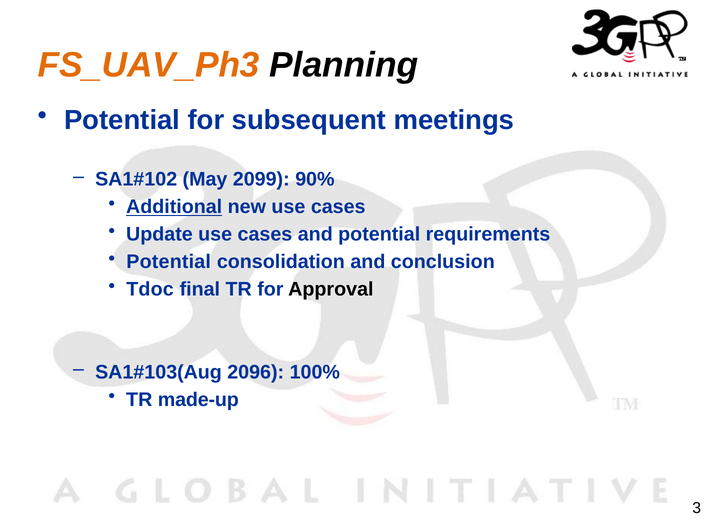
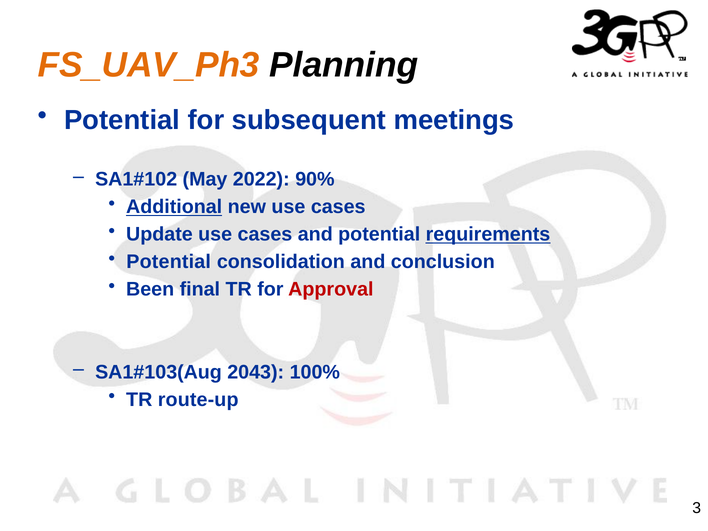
2099: 2099 -> 2022 (261, 179)
requirements underline: none -> present (488, 234)
Tdoc: Tdoc -> Been (150, 289)
Approval colour: black -> red (331, 289)
2096: 2096 -> 2043 (256, 372)
made-up: made-up -> route-up (198, 400)
